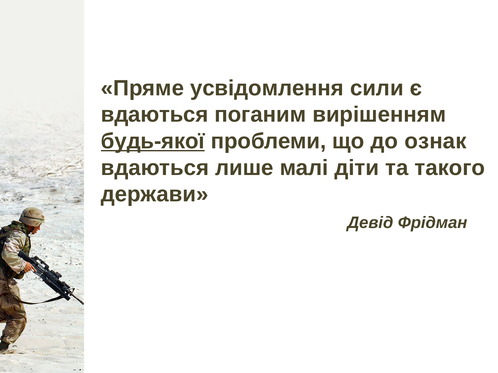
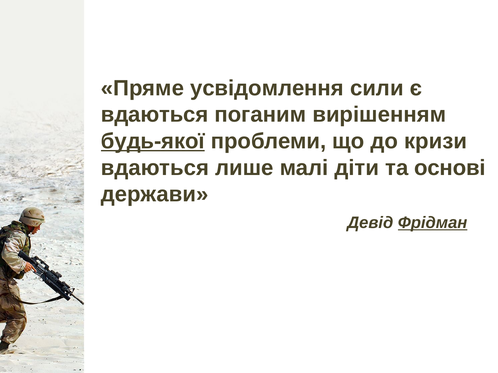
ознак: ознак -> кризи (436, 141)
такого: такого -> основі (450, 168)
Фрідман underline: none -> present (433, 223)
